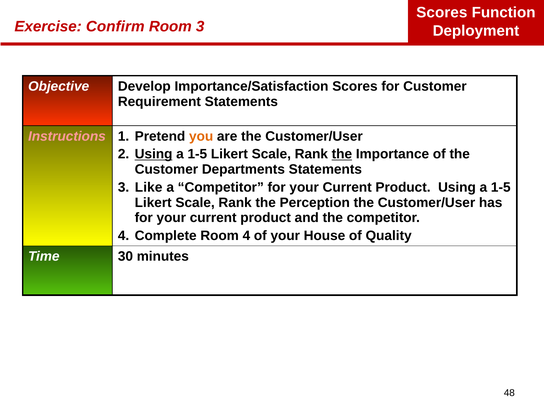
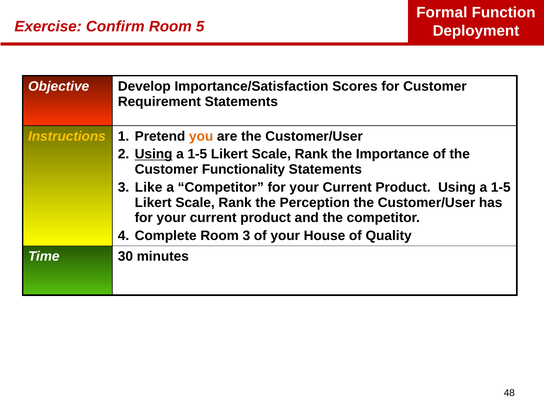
Scores: Scores -> Formal (442, 13)
Room 3: 3 -> 5 (200, 26)
Instructions colour: pink -> yellow (67, 136)
the underline: present -> none (342, 154)
Departments: Departments -> Functionality (243, 169)
Room 4: 4 -> 3 (246, 236)
